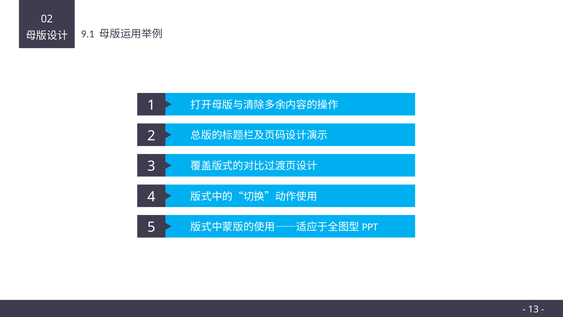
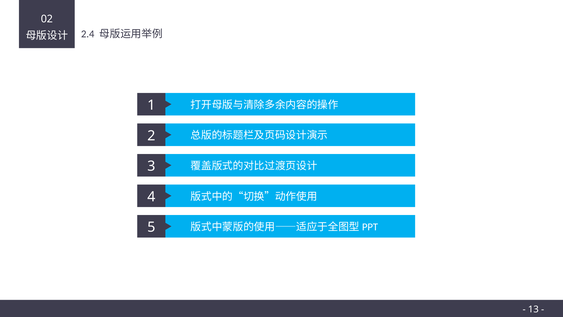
9.1: 9.1 -> 2.4 (88, 34)
